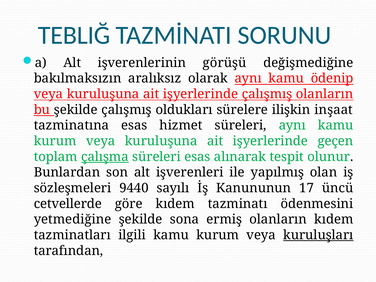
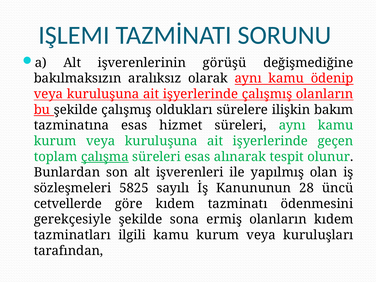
TEBLIĞ: TEBLIĞ -> IŞLEMI (74, 35)
inşaat: inşaat -> bakım (334, 110)
9440: 9440 -> 5825 (134, 188)
17: 17 -> 28 (307, 188)
yetmediğine: yetmediğine -> gerekçesiyle (73, 219)
kuruluşları underline: present -> none (318, 235)
